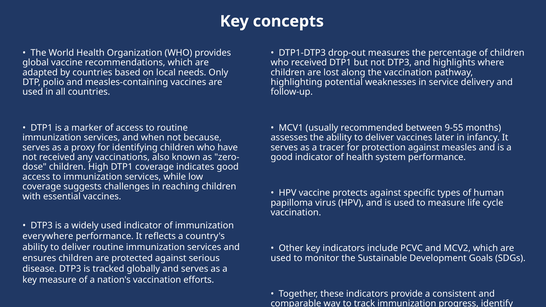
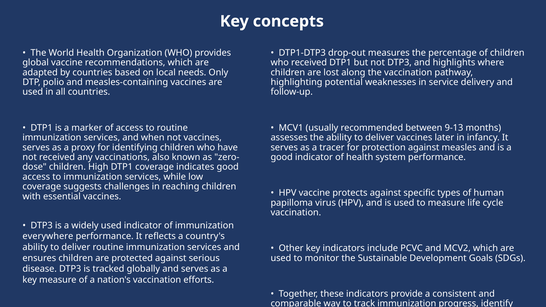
9-55: 9-55 -> 9-13 (454, 128)
not because: because -> vaccines (203, 138)
